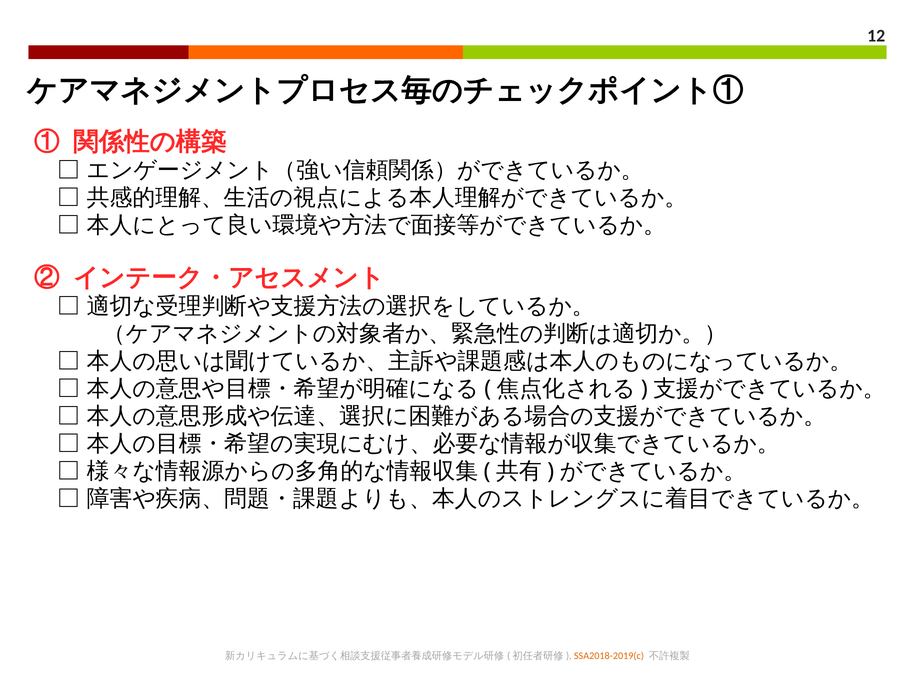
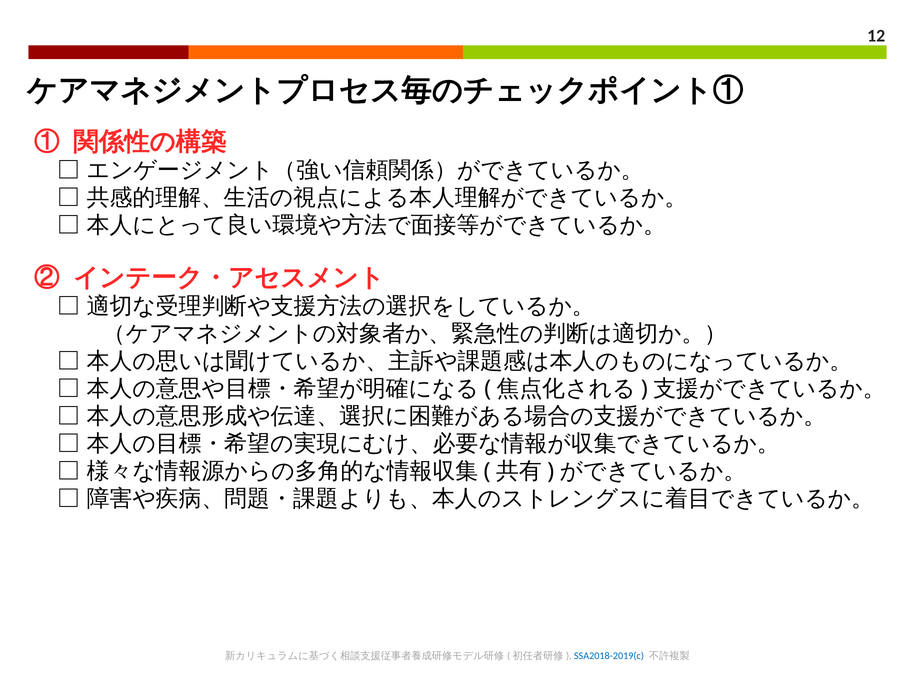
SSA2018-2019(c colour: orange -> blue (609, 655)
